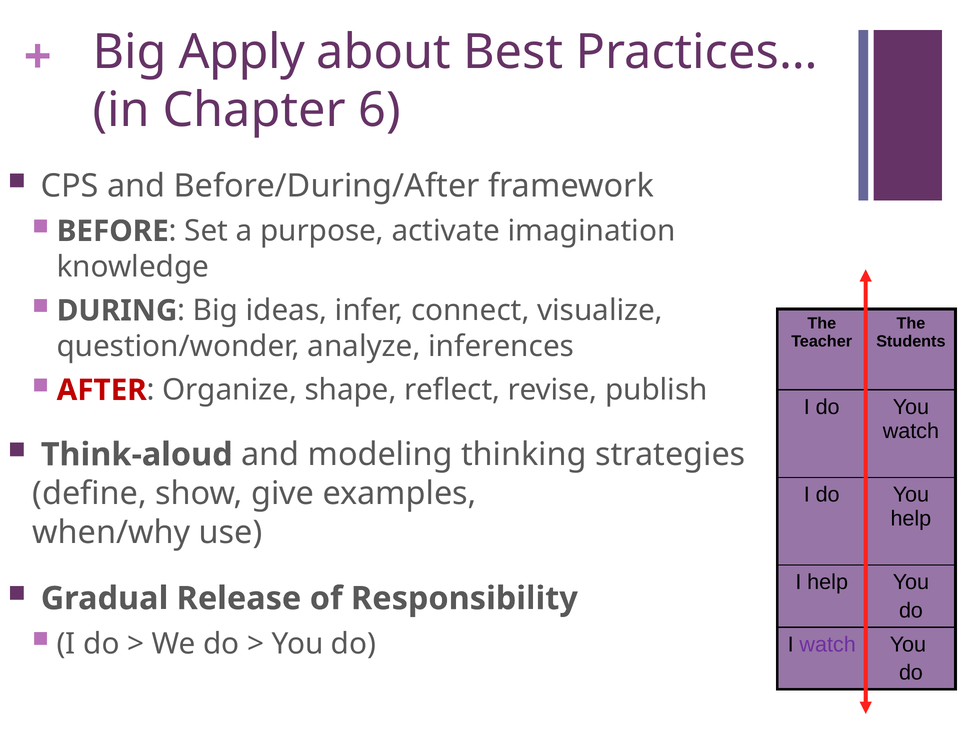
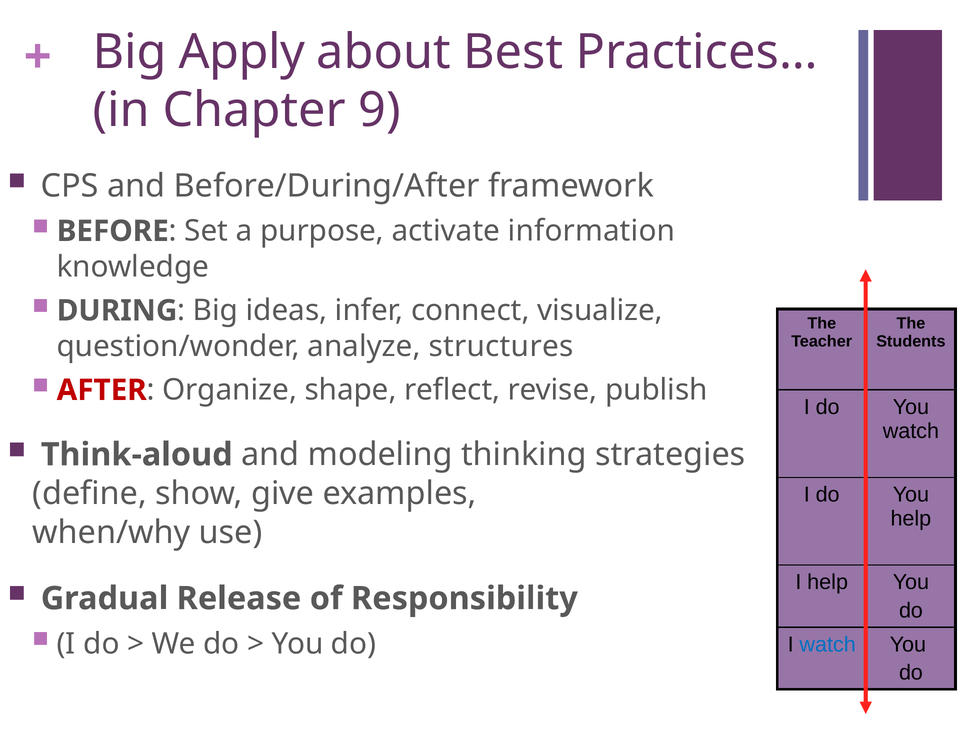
6: 6 -> 9 (380, 110)
imagination: imagination -> information (591, 231)
inferences: inferences -> structures (501, 346)
watch colour: purple -> blue (828, 644)
